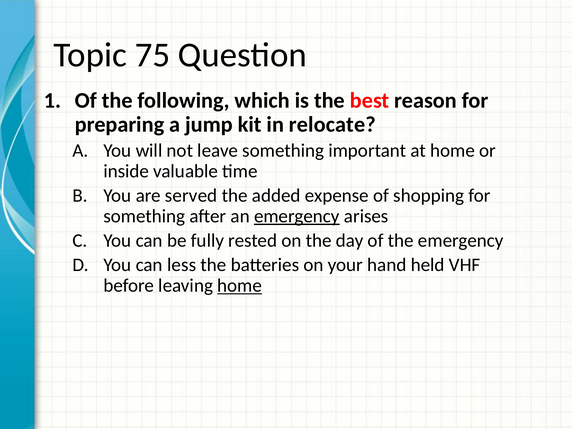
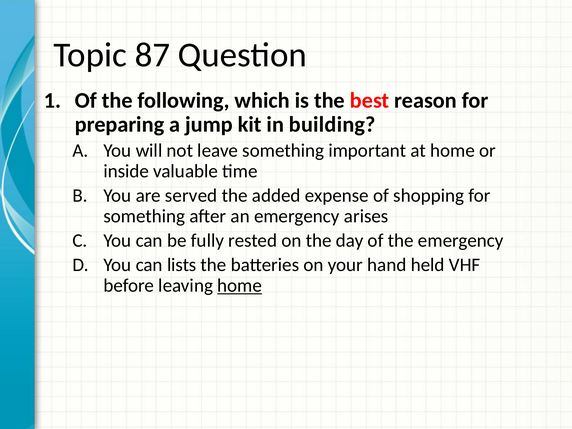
75: 75 -> 87 (152, 55)
relocate: relocate -> building (332, 124)
emergency underline: present -> none (297, 216)
less: less -> lists (182, 265)
